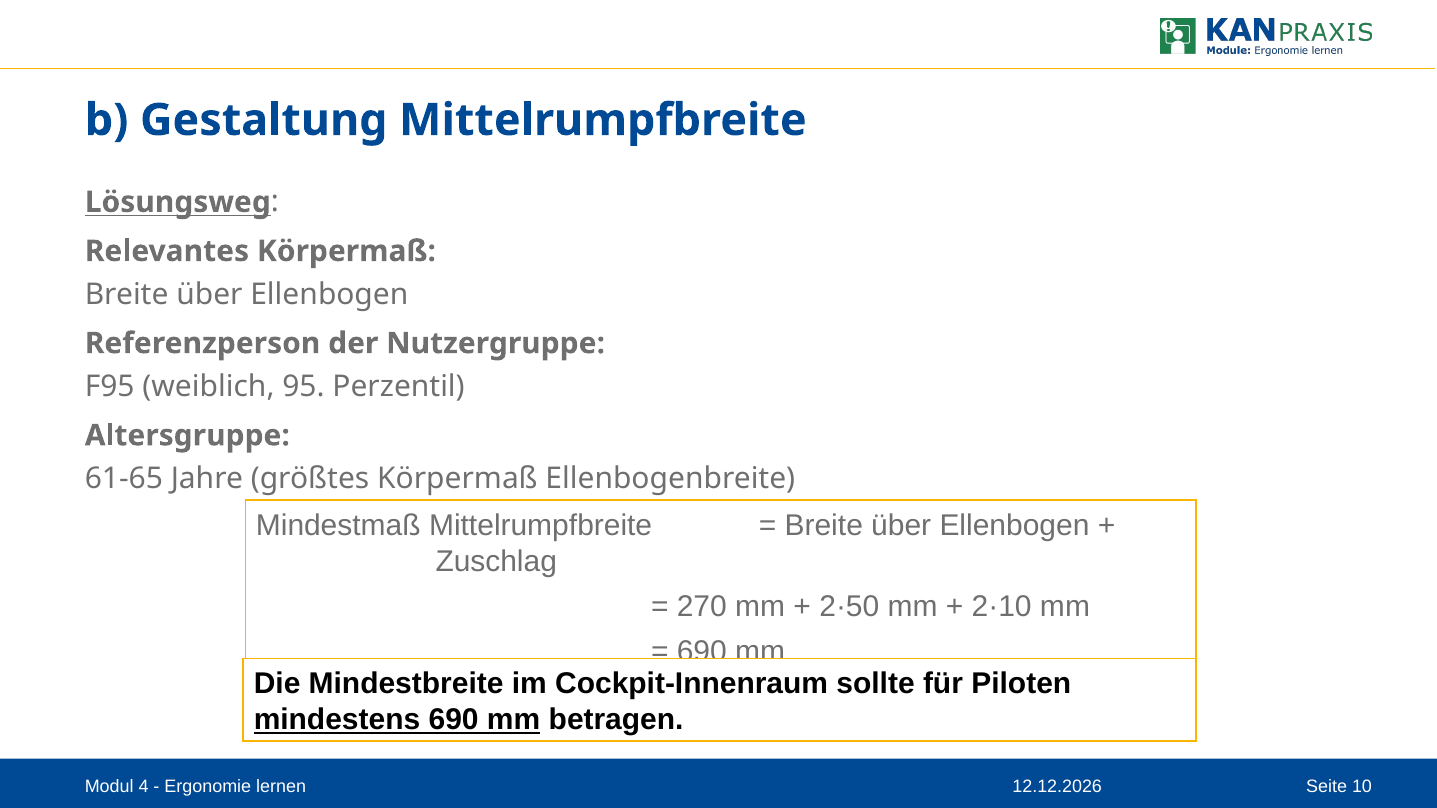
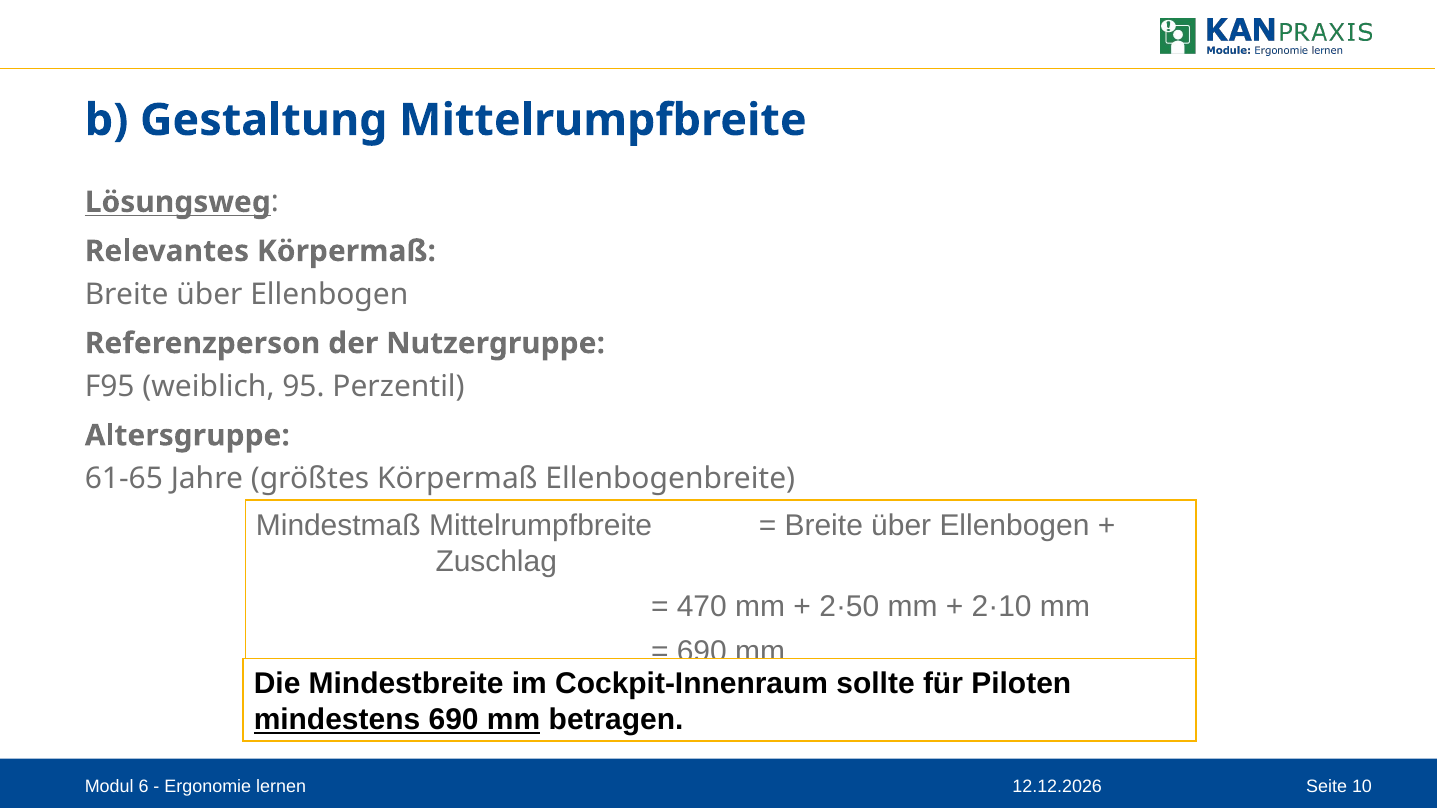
270: 270 -> 470 (702, 607)
4: 4 -> 6 (144, 787)
